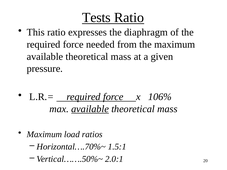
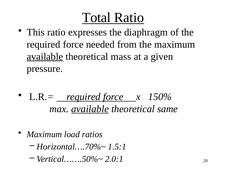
Tests: Tests -> Total (96, 18)
available underline: none -> present (45, 57)
106%: 106% -> 150% (160, 97)
mass: mass -> same (167, 109)
